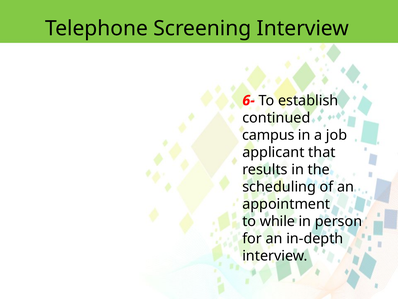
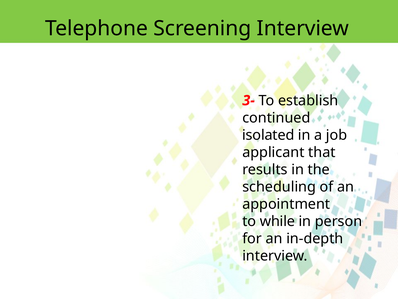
6-: 6- -> 3- (249, 100)
campus: campus -> isolated (268, 135)
